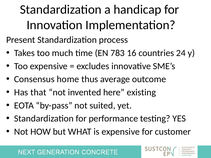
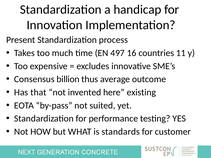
783: 783 -> 497 (118, 53)
24: 24 -> 11 (181, 53)
home: home -> billion (68, 79)
is expensive: expensive -> standards (121, 132)
